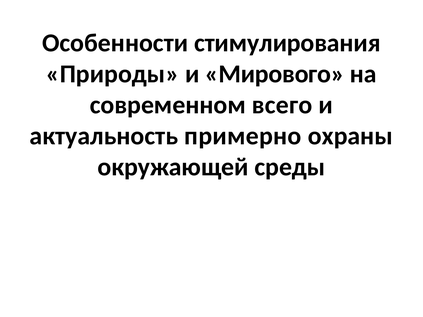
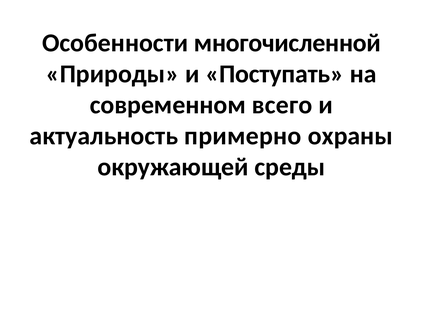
стимулирования: стимулирования -> многочисленной (287, 43)
Мирового: Мирового -> Поступать (275, 74)
